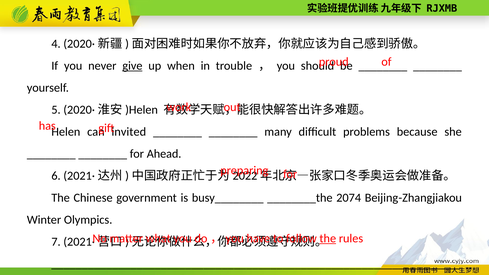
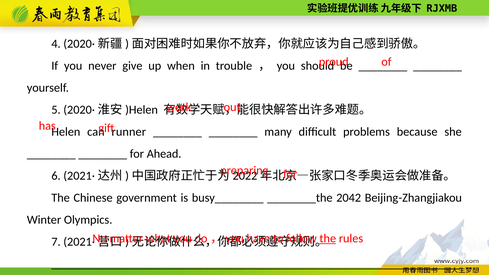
give underline: present -> none (132, 66)
invited: invited -> runner (129, 132)
2074: 2074 -> 2042 (349, 198)
